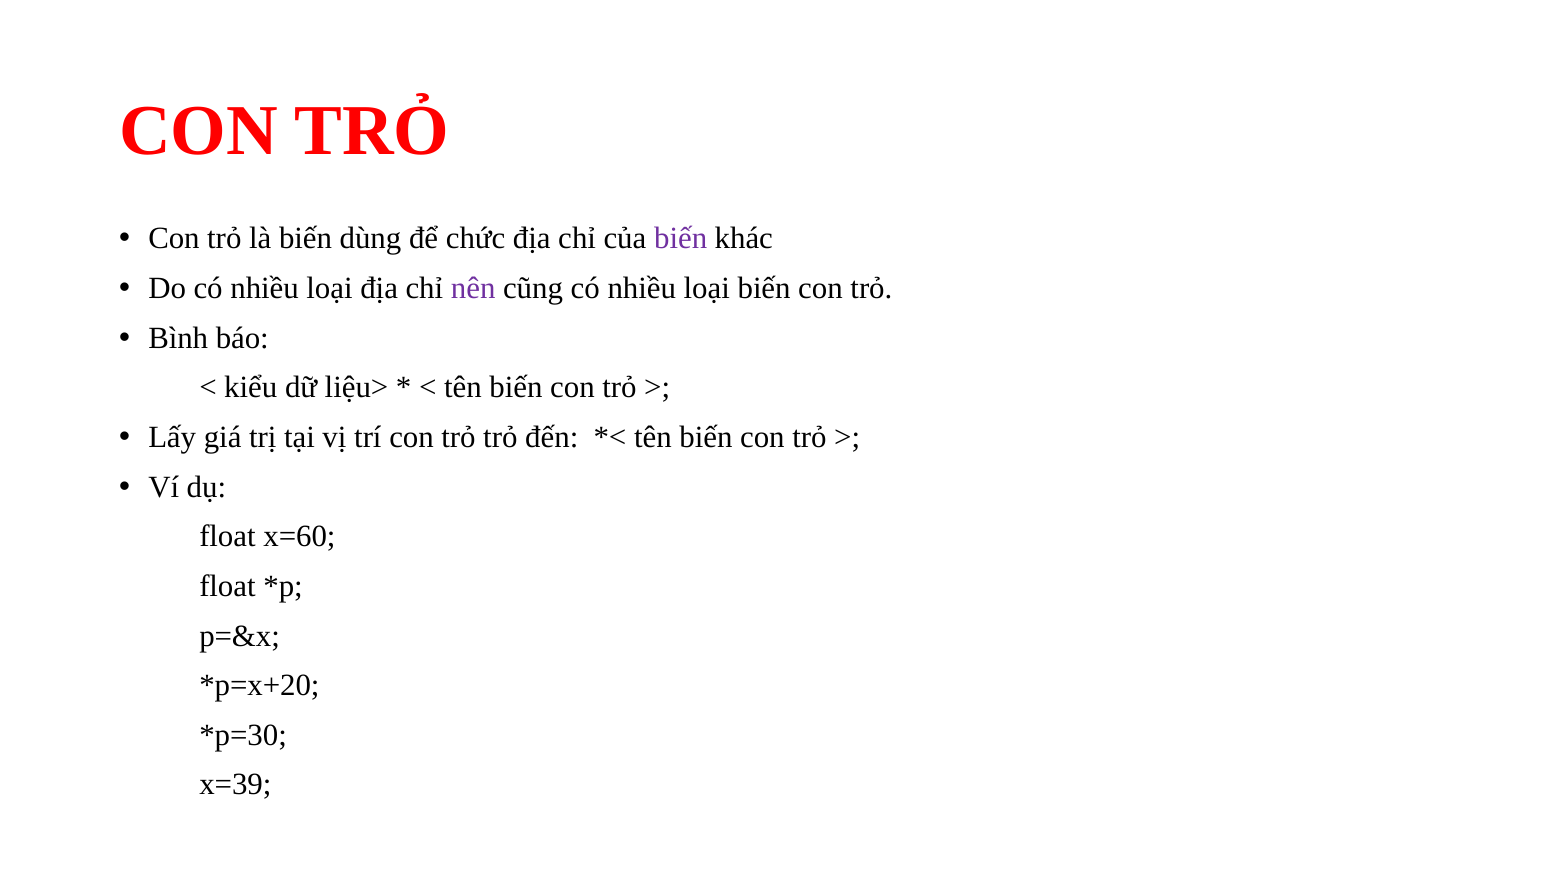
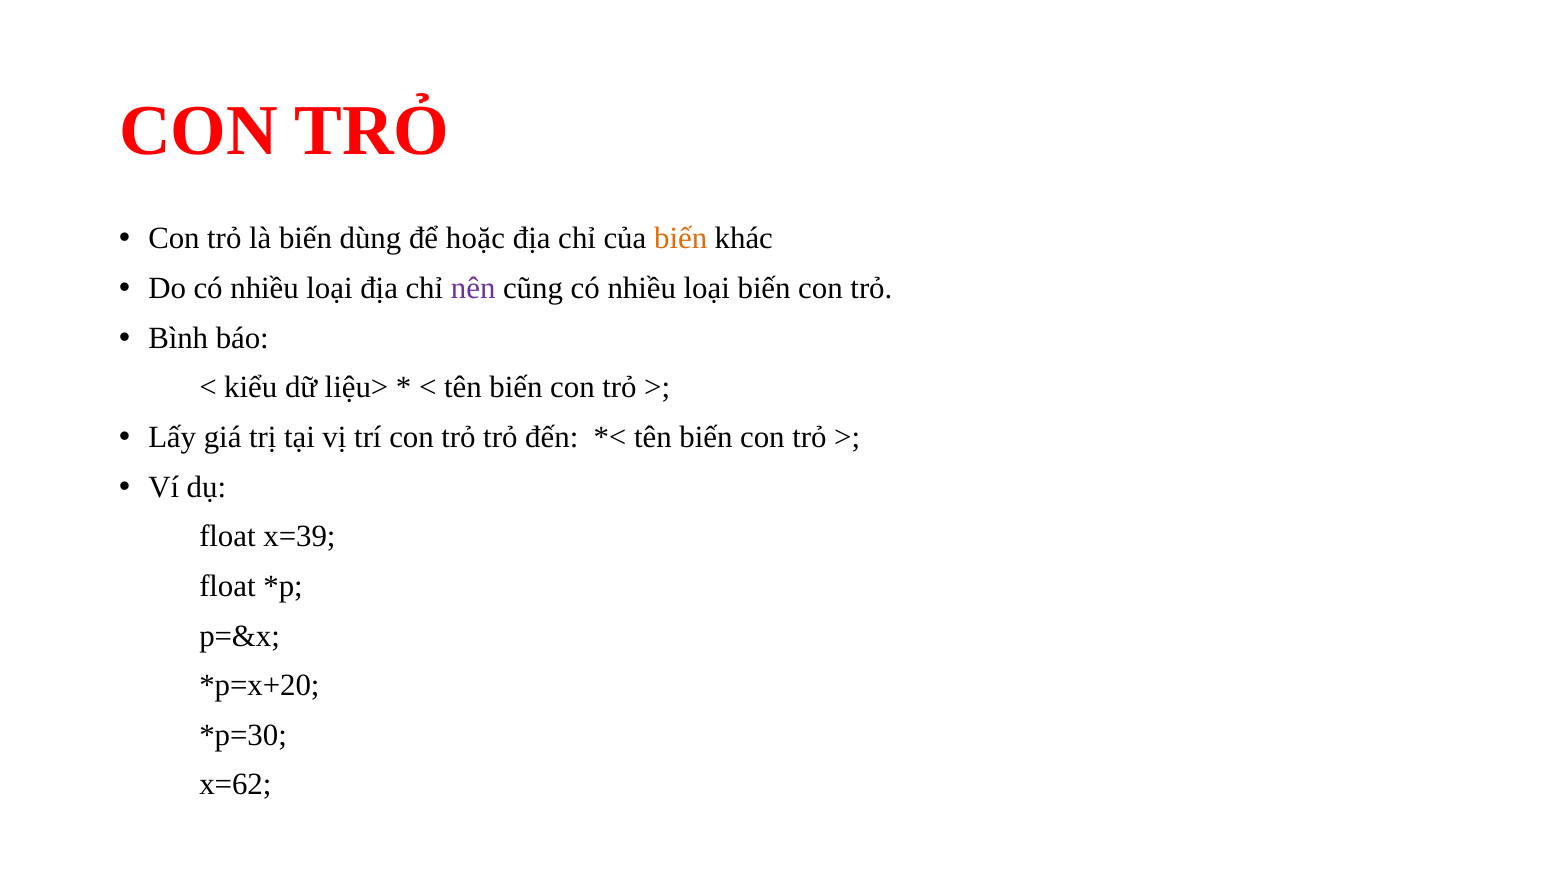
chức: chức -> hoặc (475, 239)
biến colour: purple -> orange (681, 239)
x=60: x=60 -> x=39 (299, 537)
x=39: x=39 -> x=62 (235, 785)
